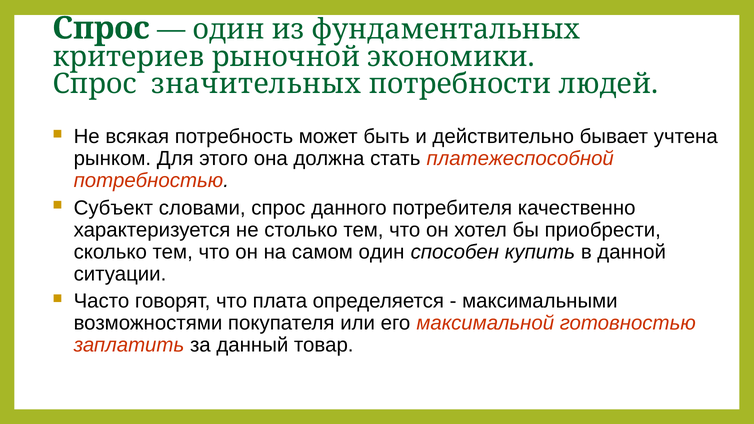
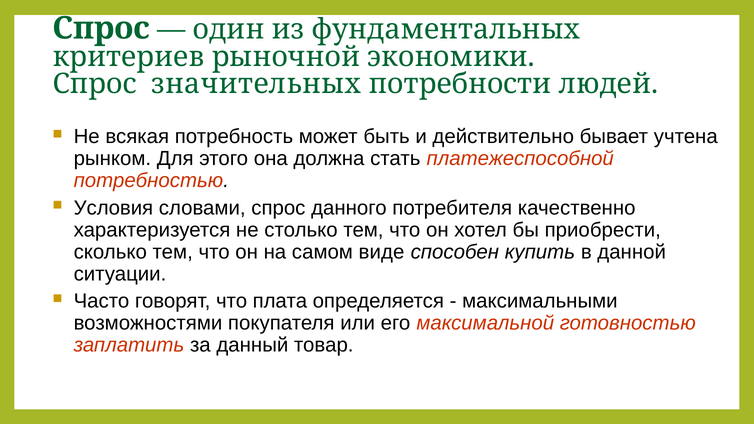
Субъект: Субъект -> Условия (113, 208)
самом один: один -> виде (382, 252)
